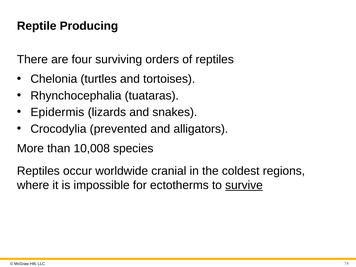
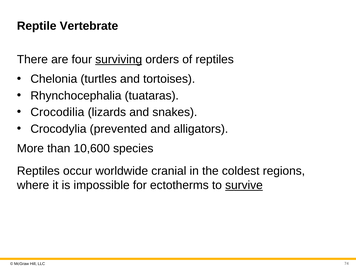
Producing: Producing -> Vertebrate (89, 26)
surviving underline: none -> present (119, 59)
Epidermis: Epidermis -> Crocodilia (57, 112)
10,008: 10,008 -> 10,600 (92, 148)
